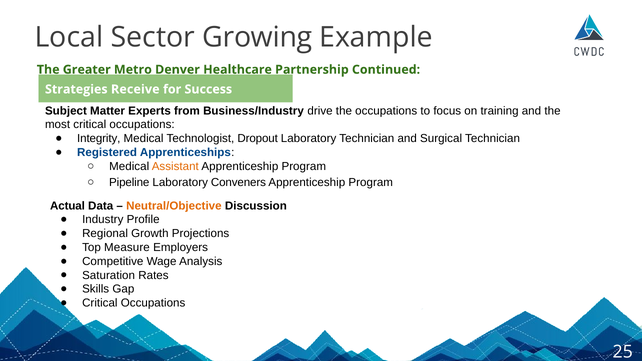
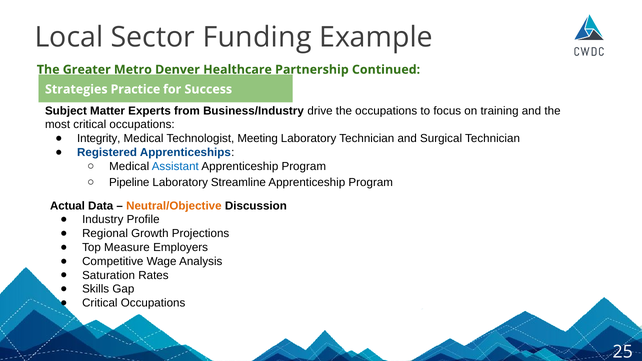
Growing: Growing -> Funding (257, 37)
Receive: Receive -> Practice (135, 89)
Dropout: Dropout -> Meeting (258, 139)
Assistant colour: orange -> blue (175, 166)
Conveners: Conveners -> Streamline (238, 182)
